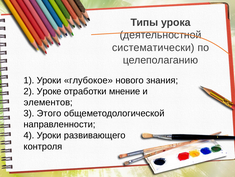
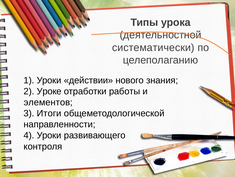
глубокое: глубокое -> действии (88, 80)
мнение: мнение -> работы (125, 91)
Этого: Этого -> Итоги (49, 113)
